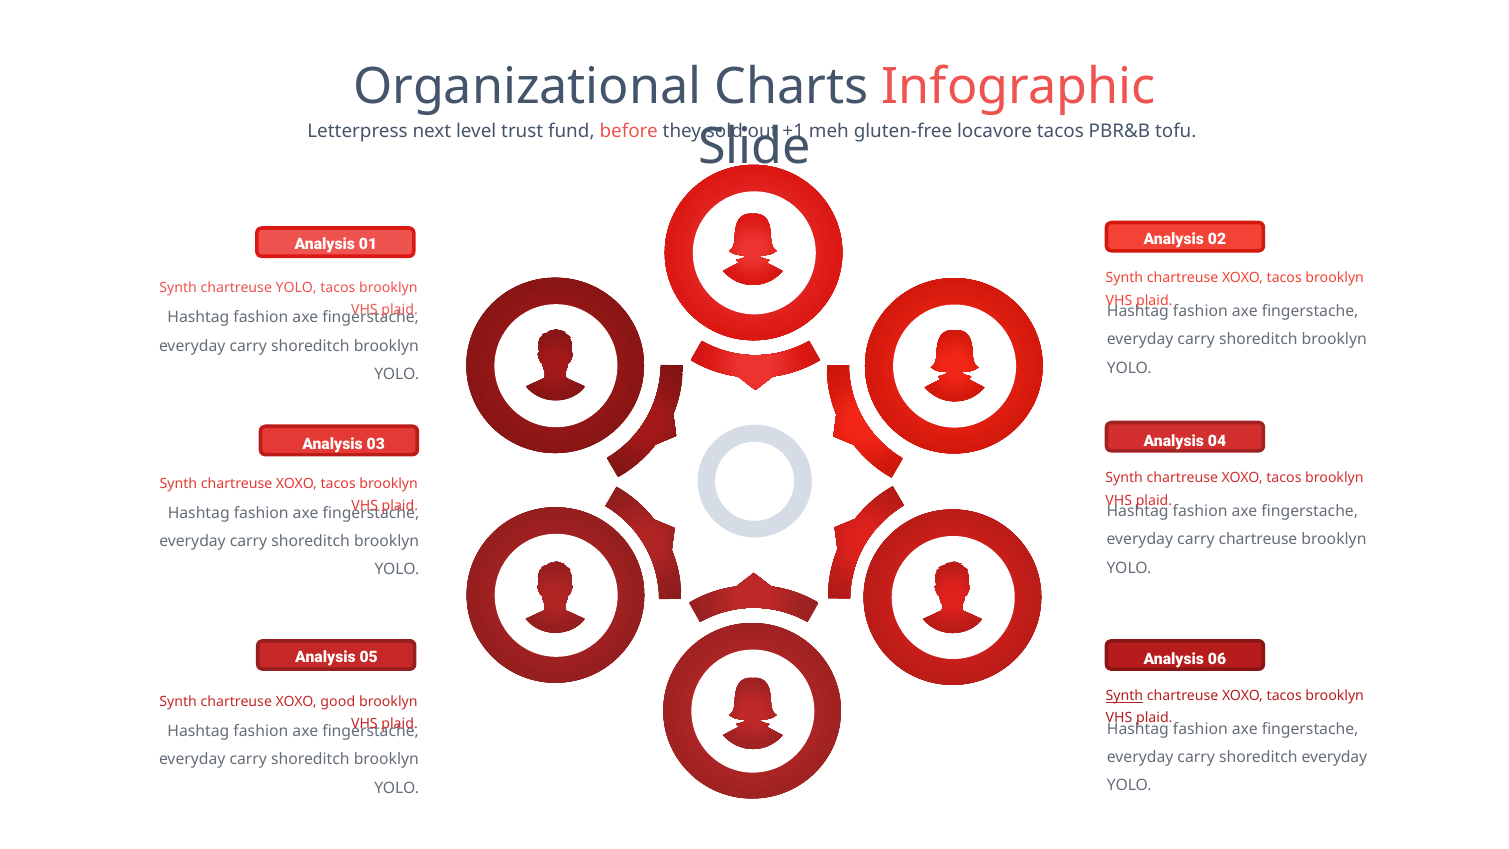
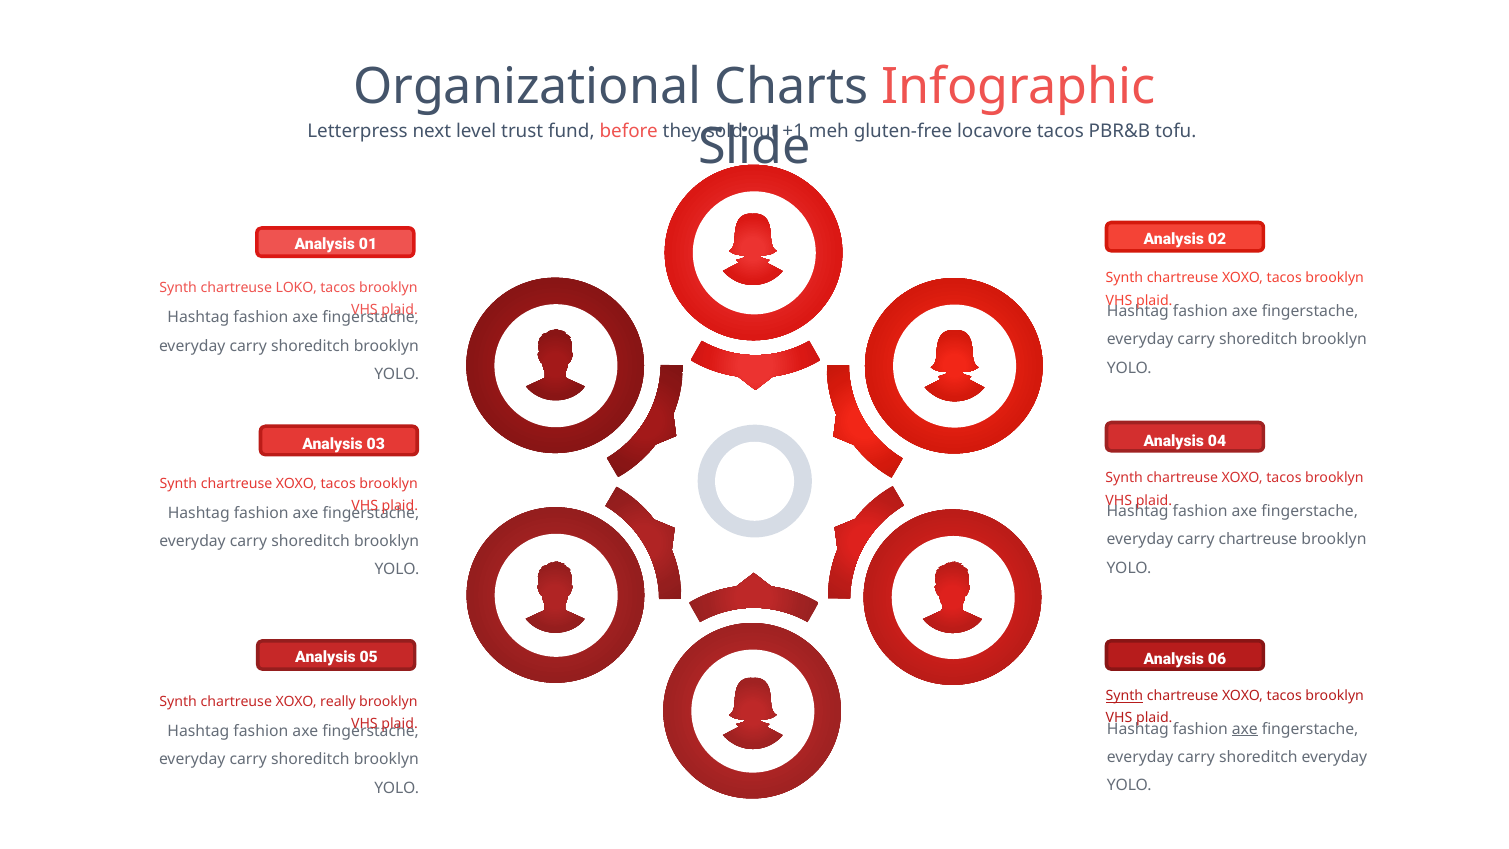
chartreuse YOLO: YOLO -> LOKO (296, 288)
good: good -> really (338, 701)
axe underline: none -> present (1245, 729)
